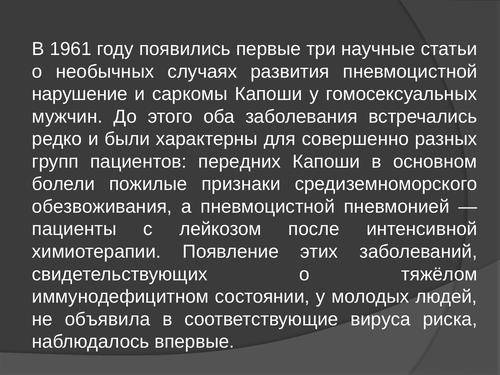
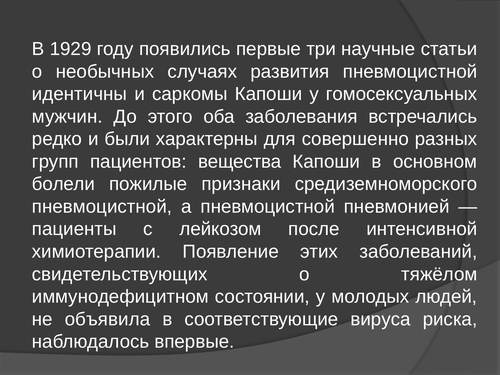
1961: 1961 -> 1929 (71, 49)
нарушение: нарушение -> идентичны (80, 94)
передних: передних -> вещества (240, 162)
обезвоживания: обезвоживания -> пневмоцистной (102, 207)
